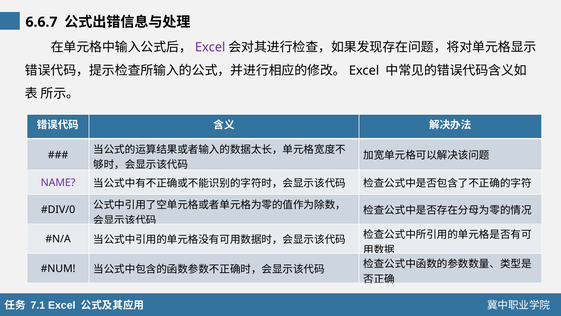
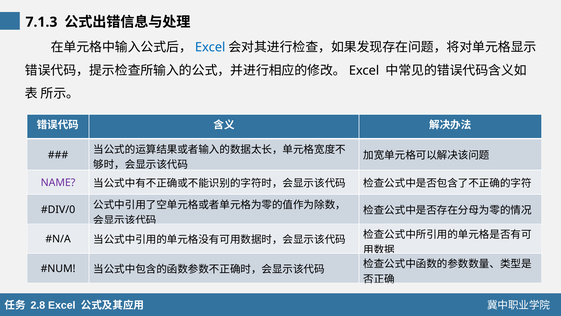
6.6.7: 6.6.7 -> 7.1.3 (41, 22)
Excel colour: purple -> blue (210, 47)
7.1: 7.1 -> 2.8 (38, 305)
